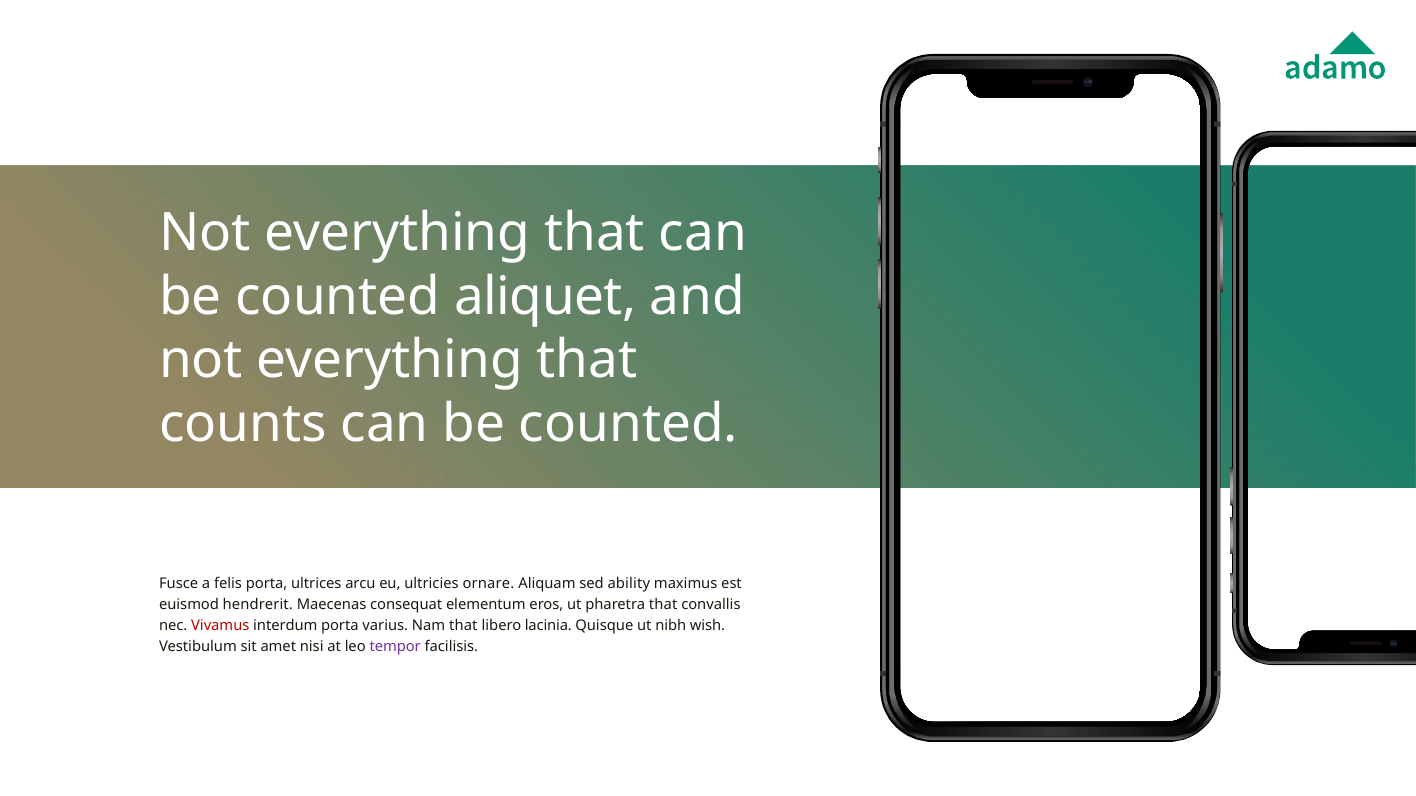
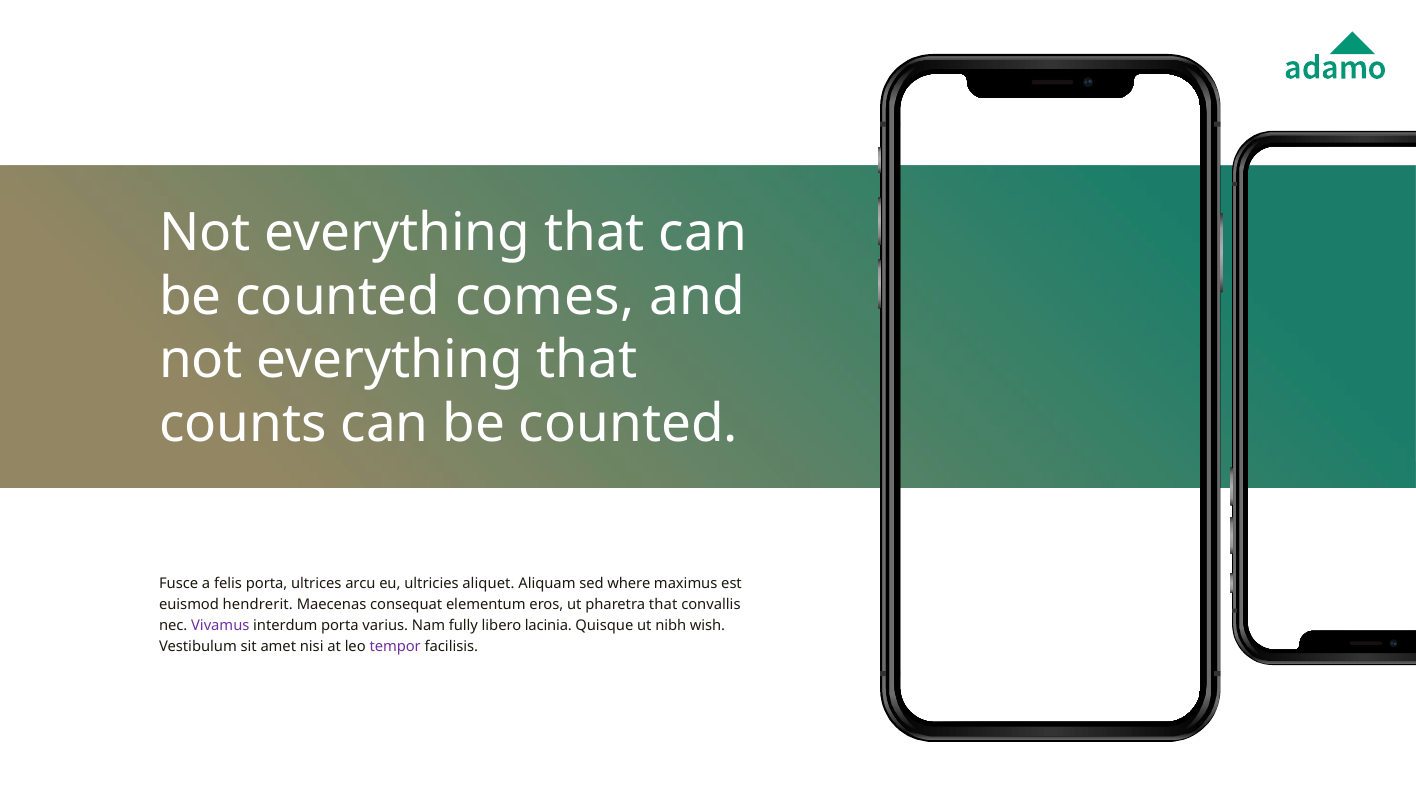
aliquet: aliquet -> comes (545, 297)
ornare: ornare -> aliquet (488, 584)
ability: ability -> where (629, 584)
Vivamus colour: red -> purple (220, 626)
Nam that: that -> fully (463, 626)
